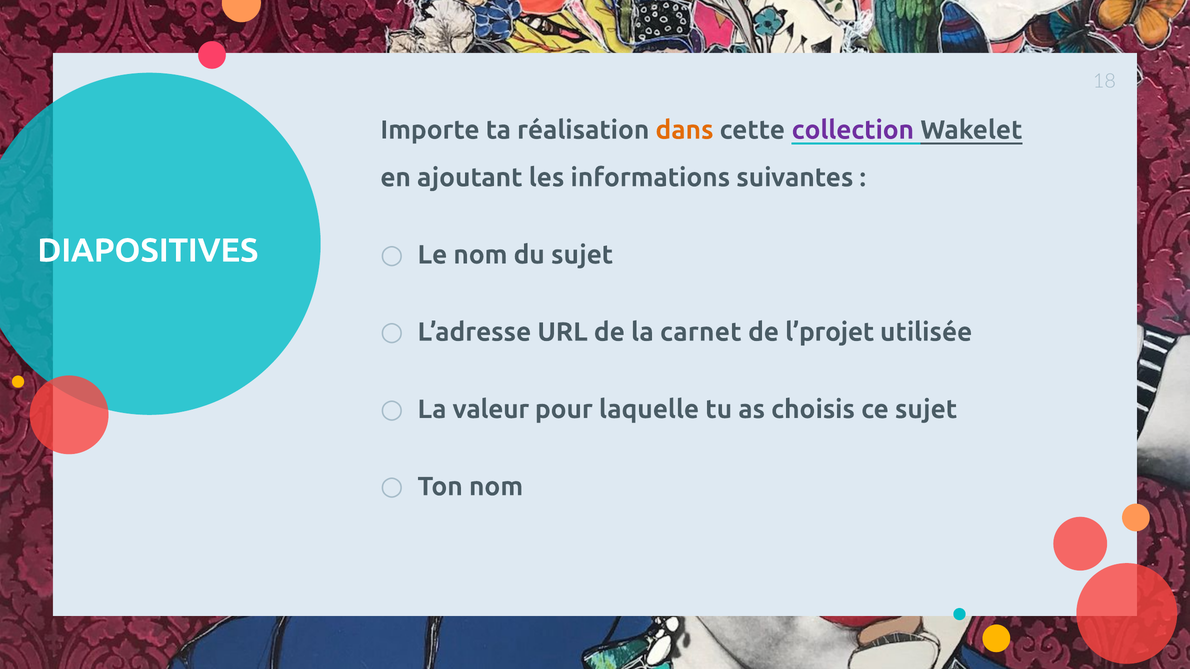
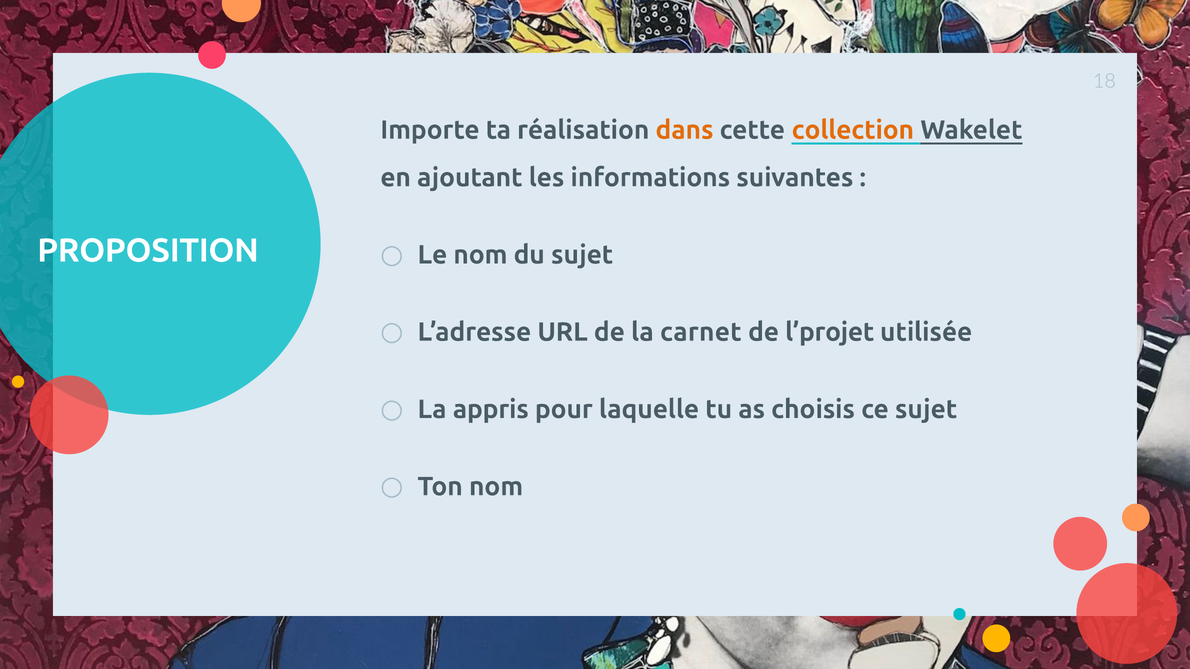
collection colour: purple -> orange (853, 130)
DIAPOSITIVES: DIAPOSITIVES -> PROPOSITION (148, 251)
valeur: valeur -> appris (491, 410)
